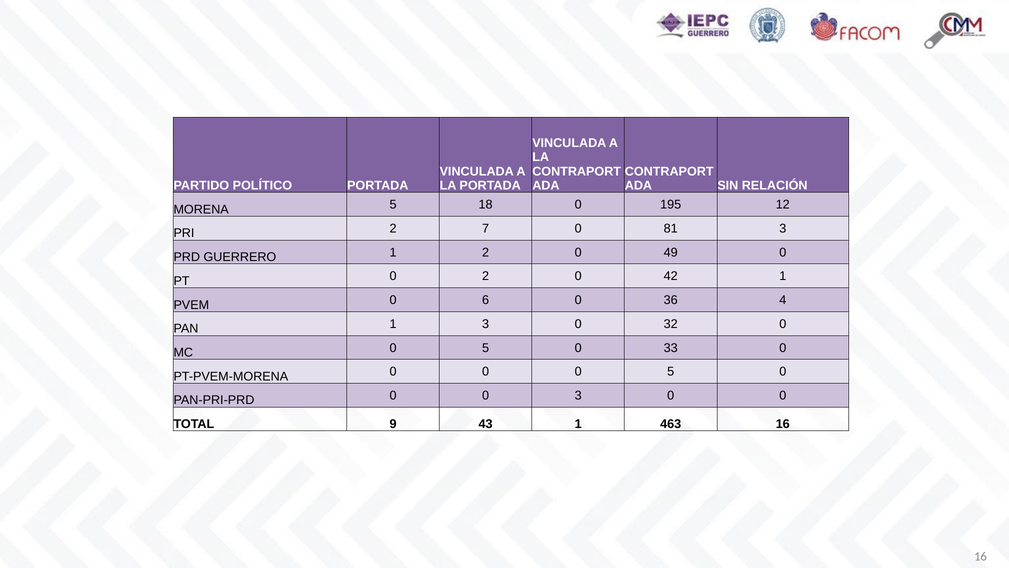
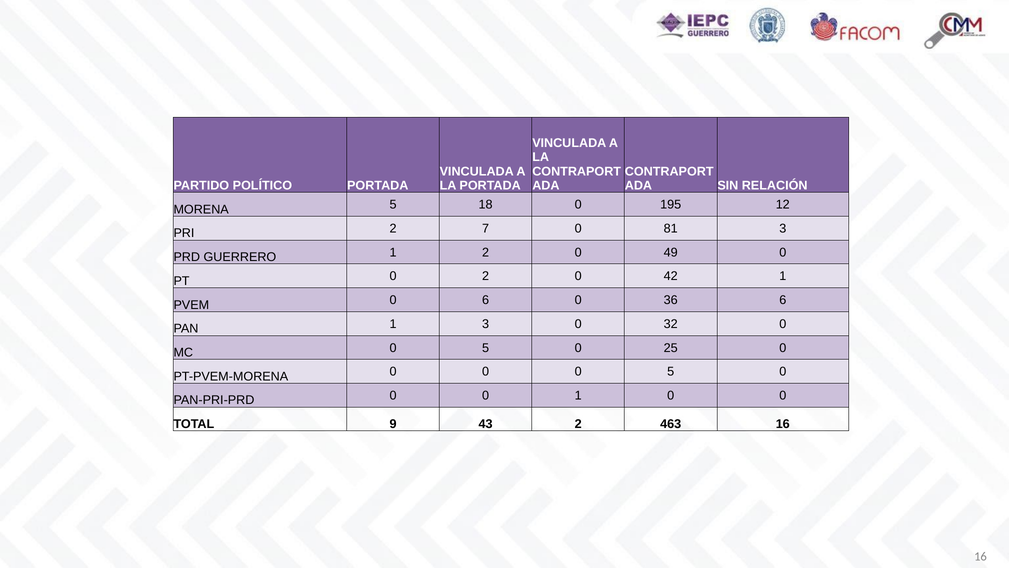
36 4: 4 -> 6 (783, 300)
33: 33 -> 25 (671, 348)
0 3: 3 -> 1 (578, 395)
43 1: 1 -> 2 (578, 424)
